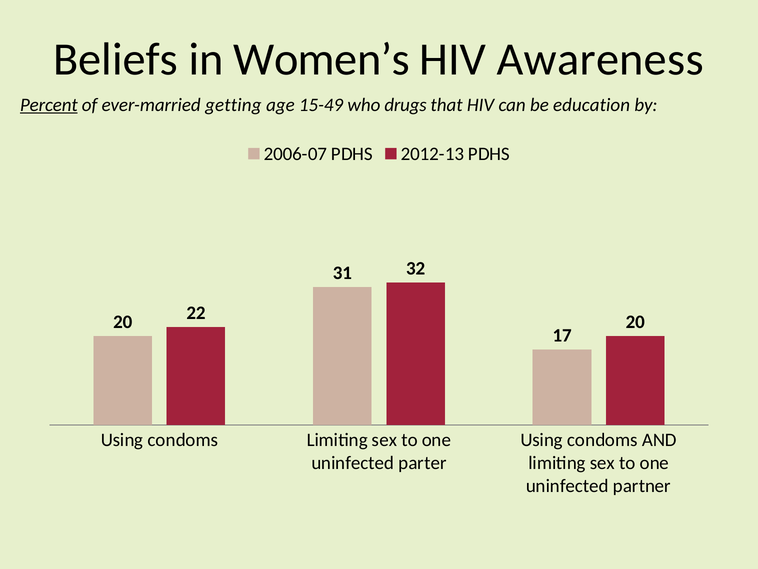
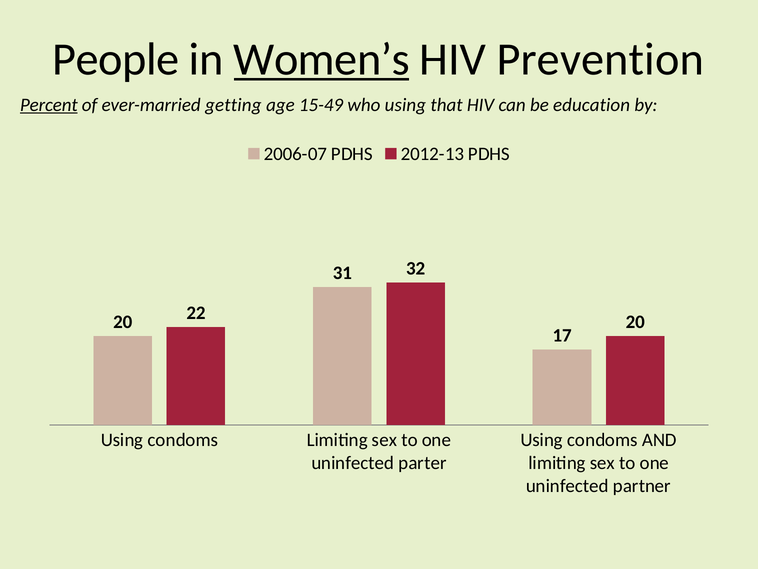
Beliefs: Beliefs -> People (116, 59)
Women’s underline: none -> present (322, 59)
Awareness: Awareness -> Prevention (600, 59)
who drugs: drugs -> using (405, 105)
